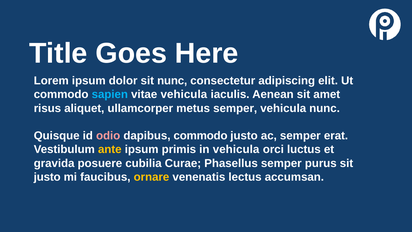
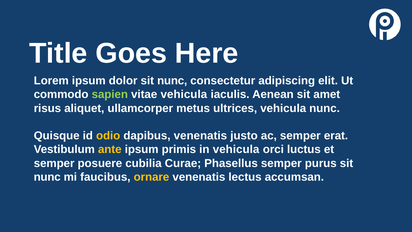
sapien colour: light blue -> light green (110, 94)
metus semper: semper -> ultrices (235, 108)
odio colour: pink -> yellow (108, 136)
dapibus commodo: commodo -> venenatis (200, 136)
gravida: gravida -> semper (54, 163)
justo: justo -> nunc (47, 177)
